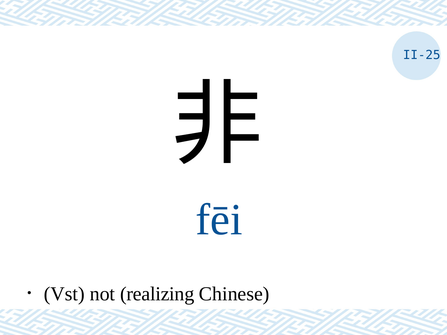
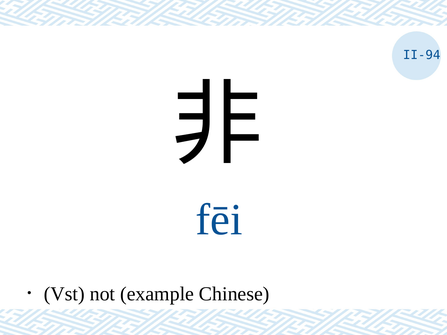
II-25: II-25 -> II-94 (422, 55)
realizing: realizing -> example (157, 294)
